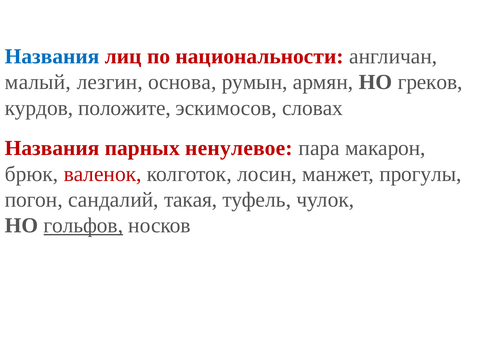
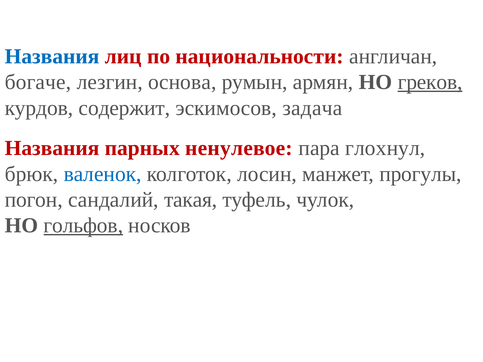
малый: малый -> богаче (38, 82)
греков underline: none -> present (430, 82)
положите: положите -> содержит (124, 108)
словах: словах -> задача (312, 108)
макарон: макарон -> глохнул (385, 148)
валенок colour: red -> blue (103, 174)
